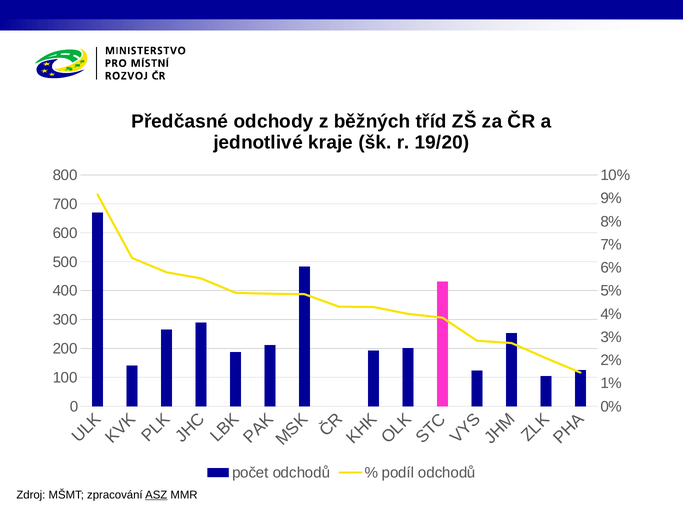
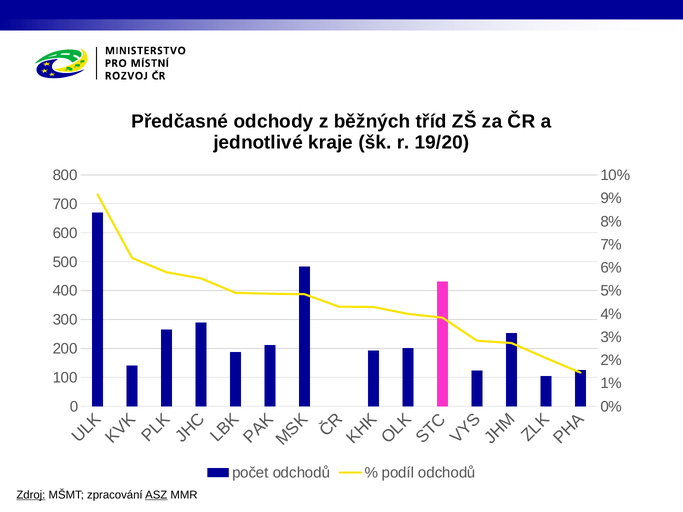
Zdroj underline: none -> present (31, 495)
